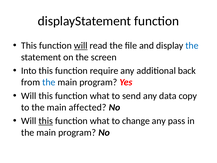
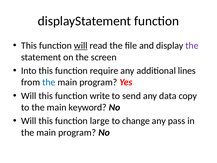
the colour: blue -> purple (192, 46)
back: back -> lines (187, 71)
what: what -> write (100, 96)
affected: affected -> keyword (88, 107)
this underline: present -> none (46, 121)
what: what -> large (100, 121)
